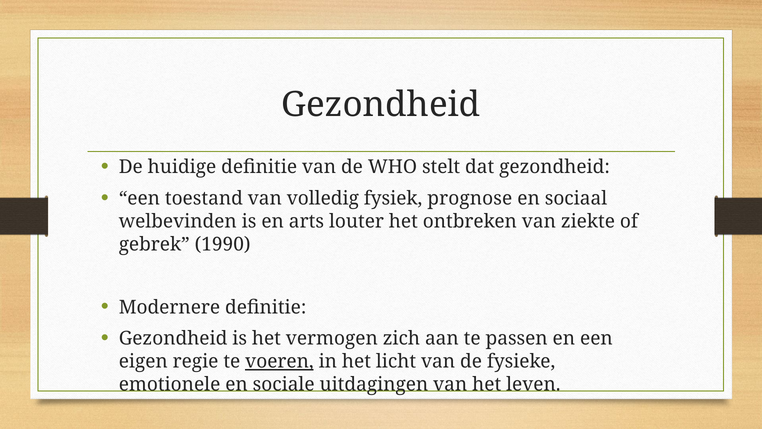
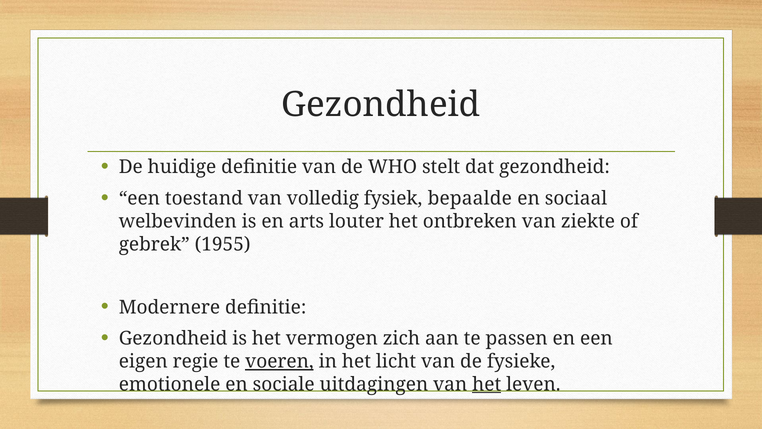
prognose: prognose -> bepaalde (470, 198)
1990: 1990 -> 1955 (223, 244)
het underline: none -> present (487, 384)
